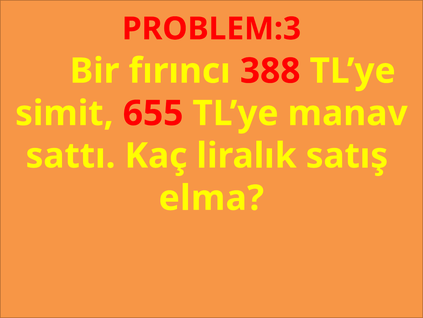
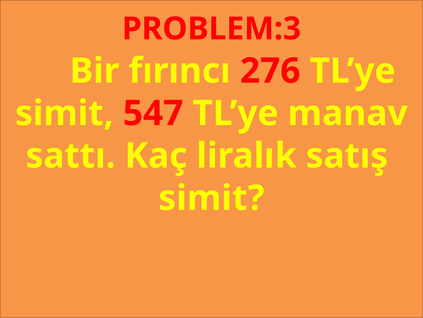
388: 388 -> 276 (270, 71)
655: 655 -> 547 (153, 113)
elma: elma -> simit (211, 198)
